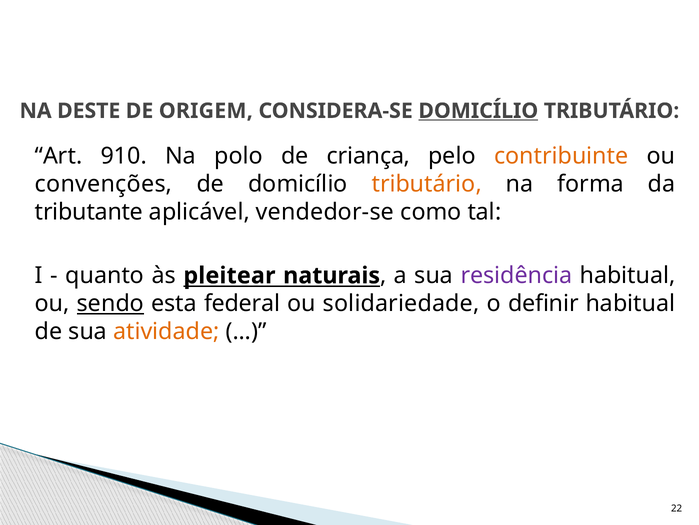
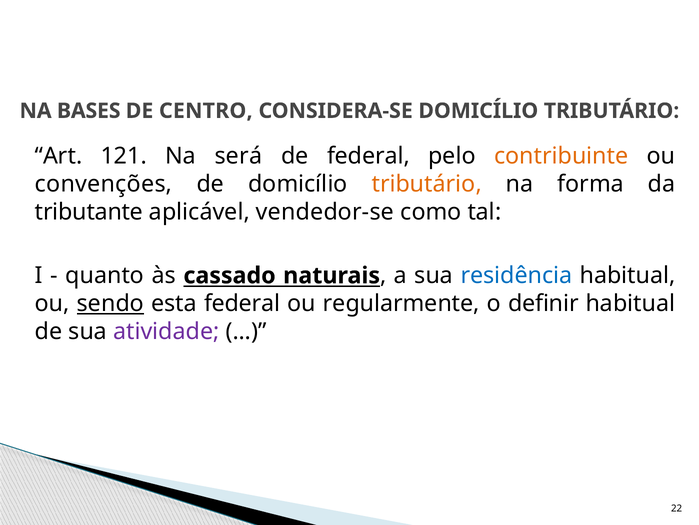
DESTE: DESTE -> BASES (89, 111)
ORIGEM: ORIGEM -> CENTRO (206, 111)
DOMICÍLIO underline: present -> none (478, 111)
910: 910 -> 121 (124, 156)
polo: polo -> será (238, 156)
de criança: criança -> federal (368, 156)
pleitear: pleitear -> cassado (230, 275)
residência colour: purple -> blue (516, 275)
solidariedade: solidariedade -> regularmente (401, 303)
atividade colour: orange -> purple (166, 331)
